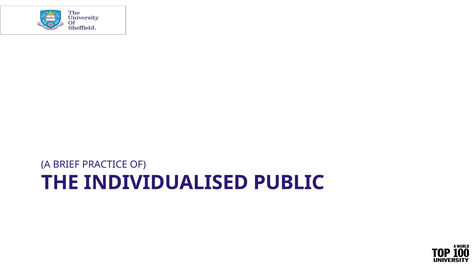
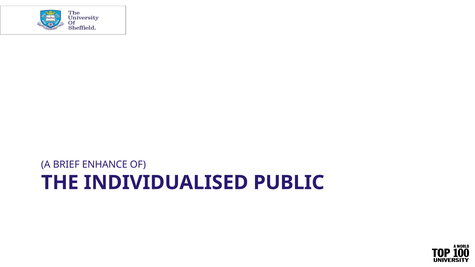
PRACTICE: PRACTICE -> ENHANCE (105, 165)
